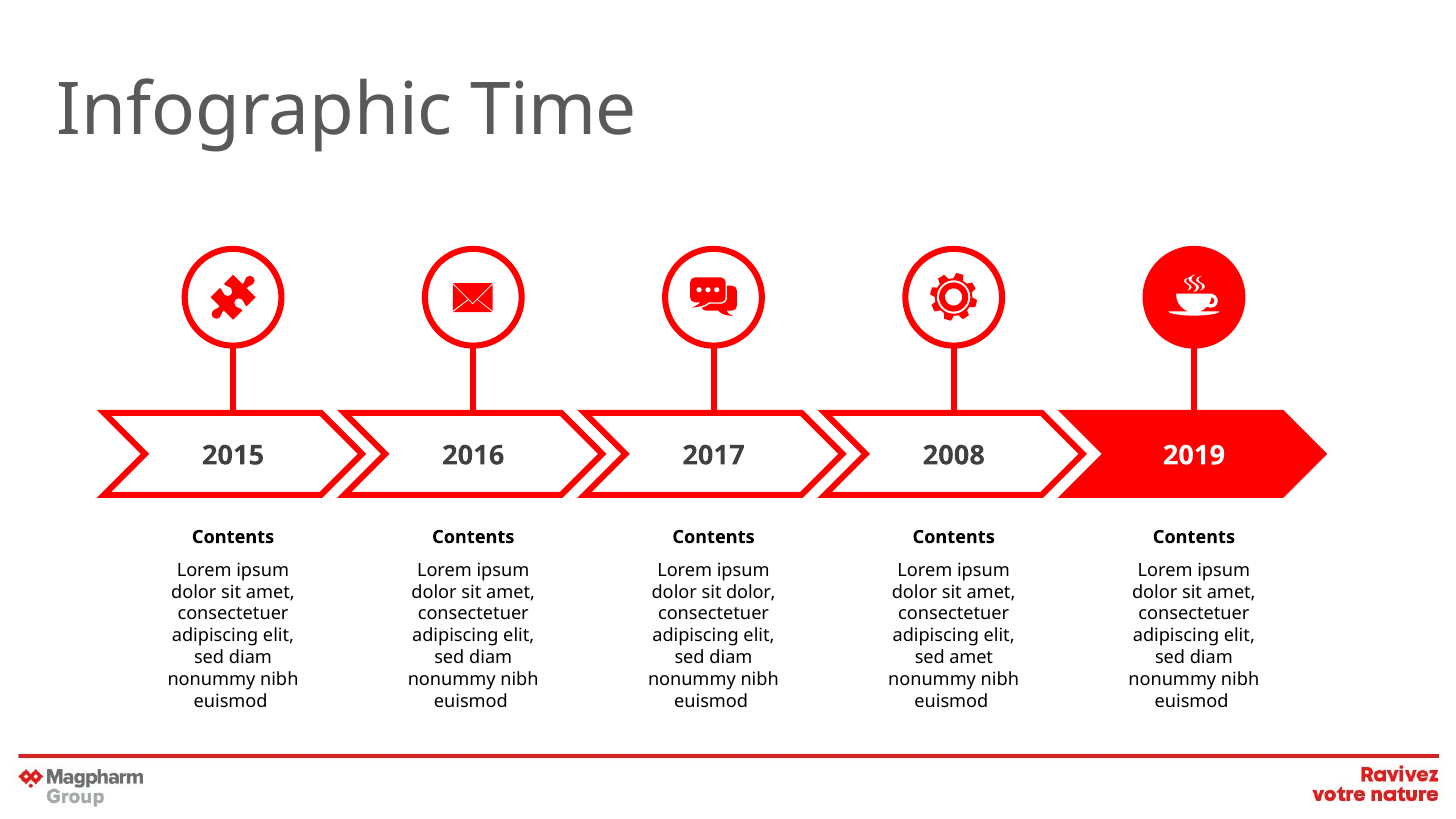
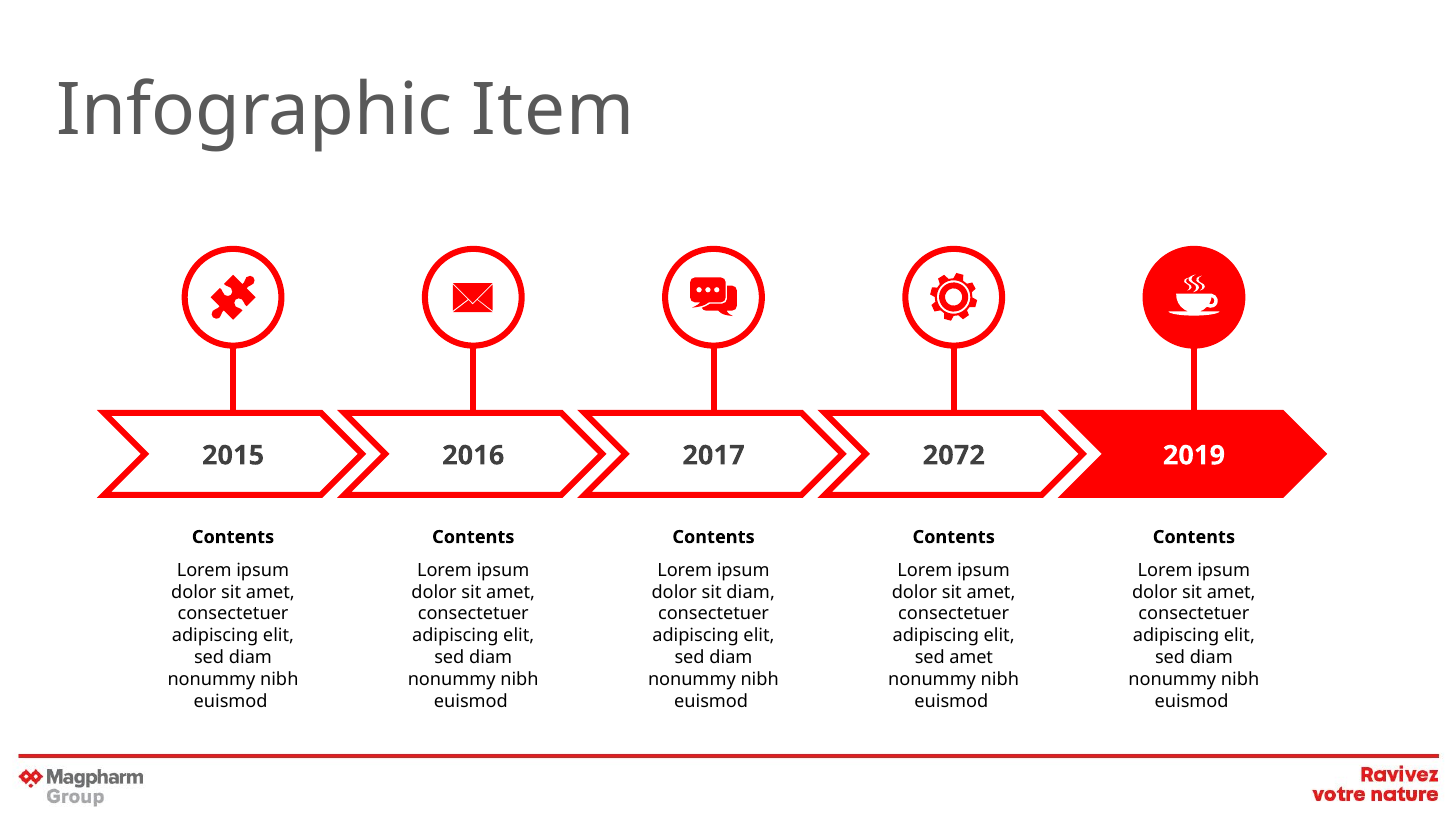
Time: Time -> Item (553, 111)
2008: 2008 -> 2072 (954, 455)
sit dolor: dolor -> diam (751, 592)
